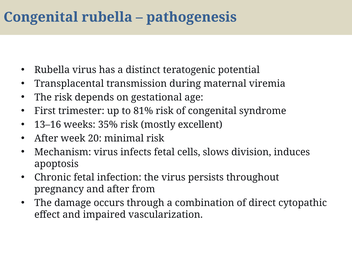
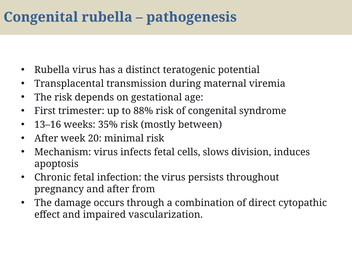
81%: 81% -> 88% (143, 111)
excellent: excellent -> between (200, 125)
